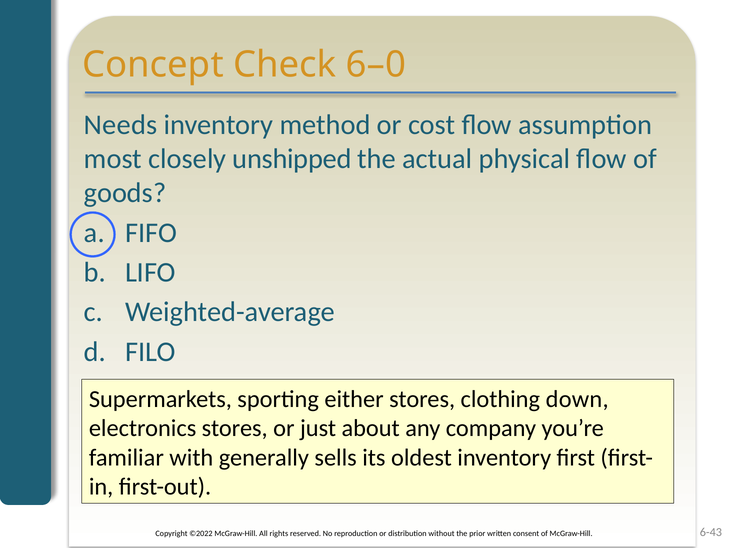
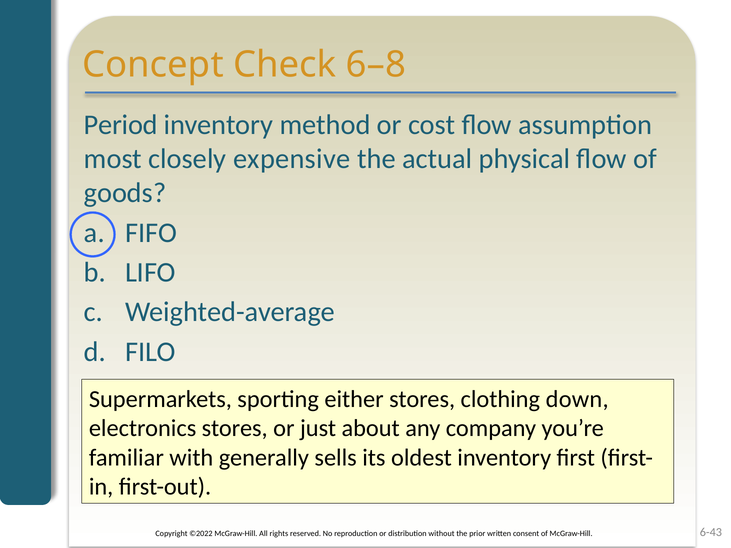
6–0: 6–0 -> 6–8 (376, 65)
Needs: Needs -> Period (121, 125)
unshipped: unshipped -> expensive (292, 159)
